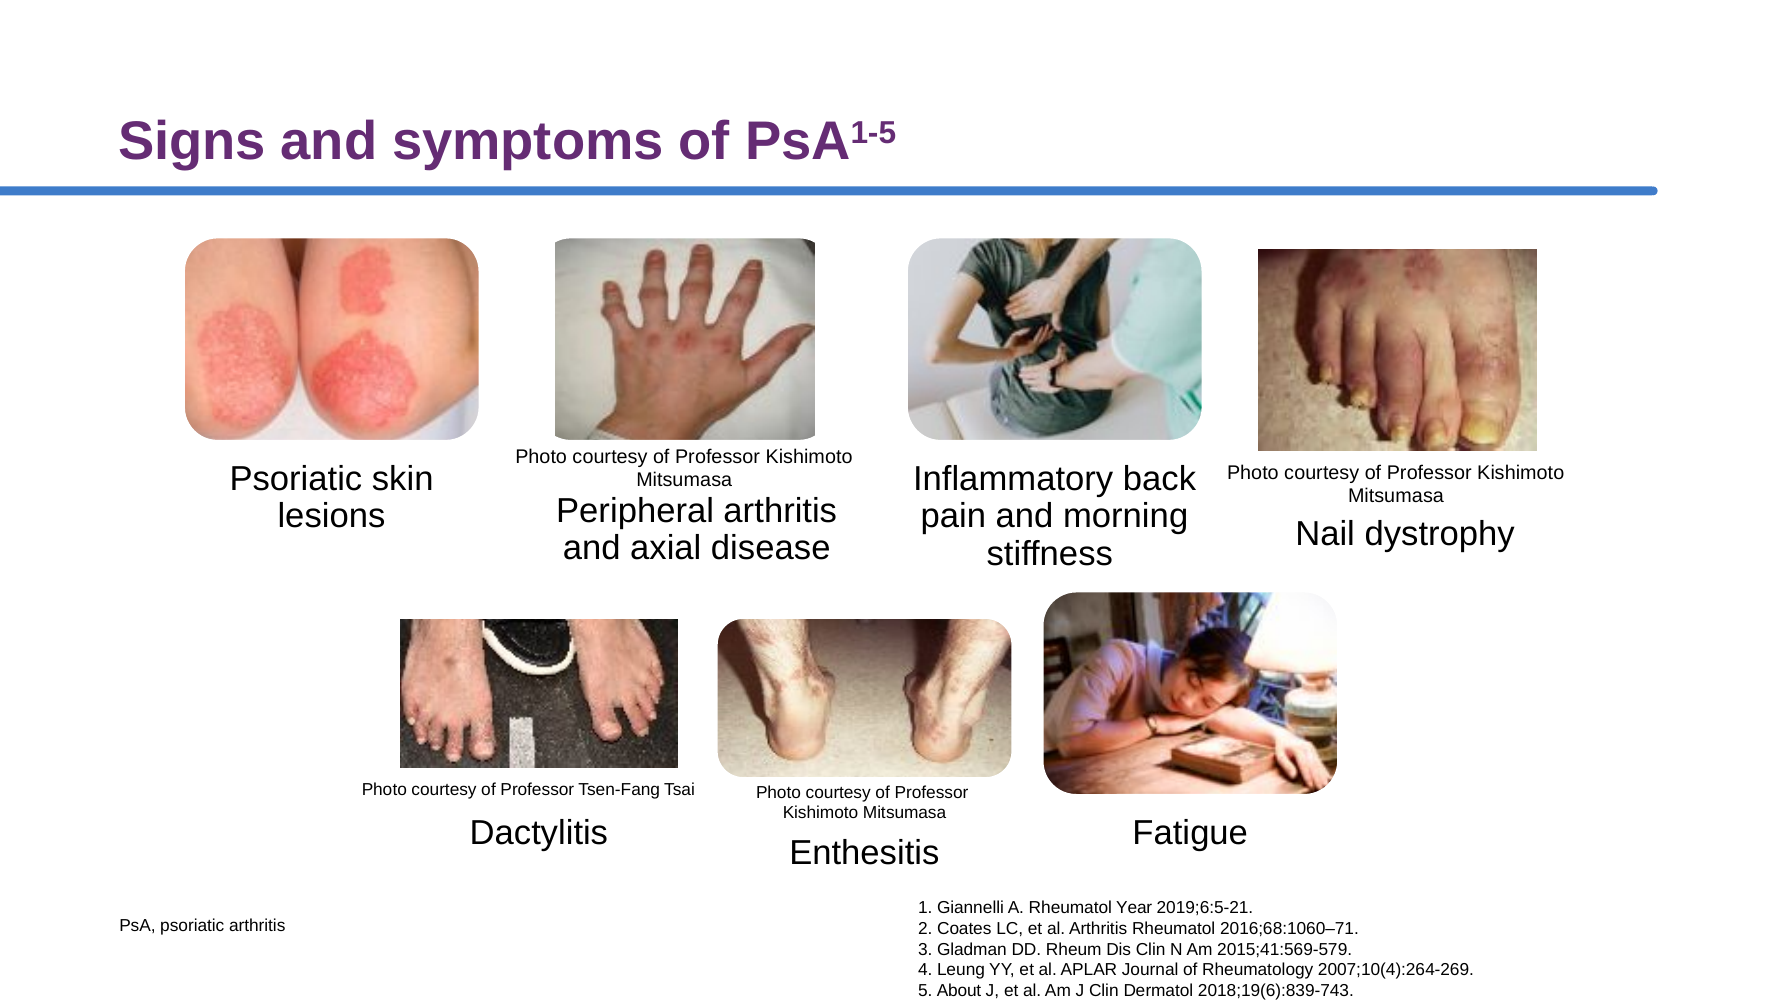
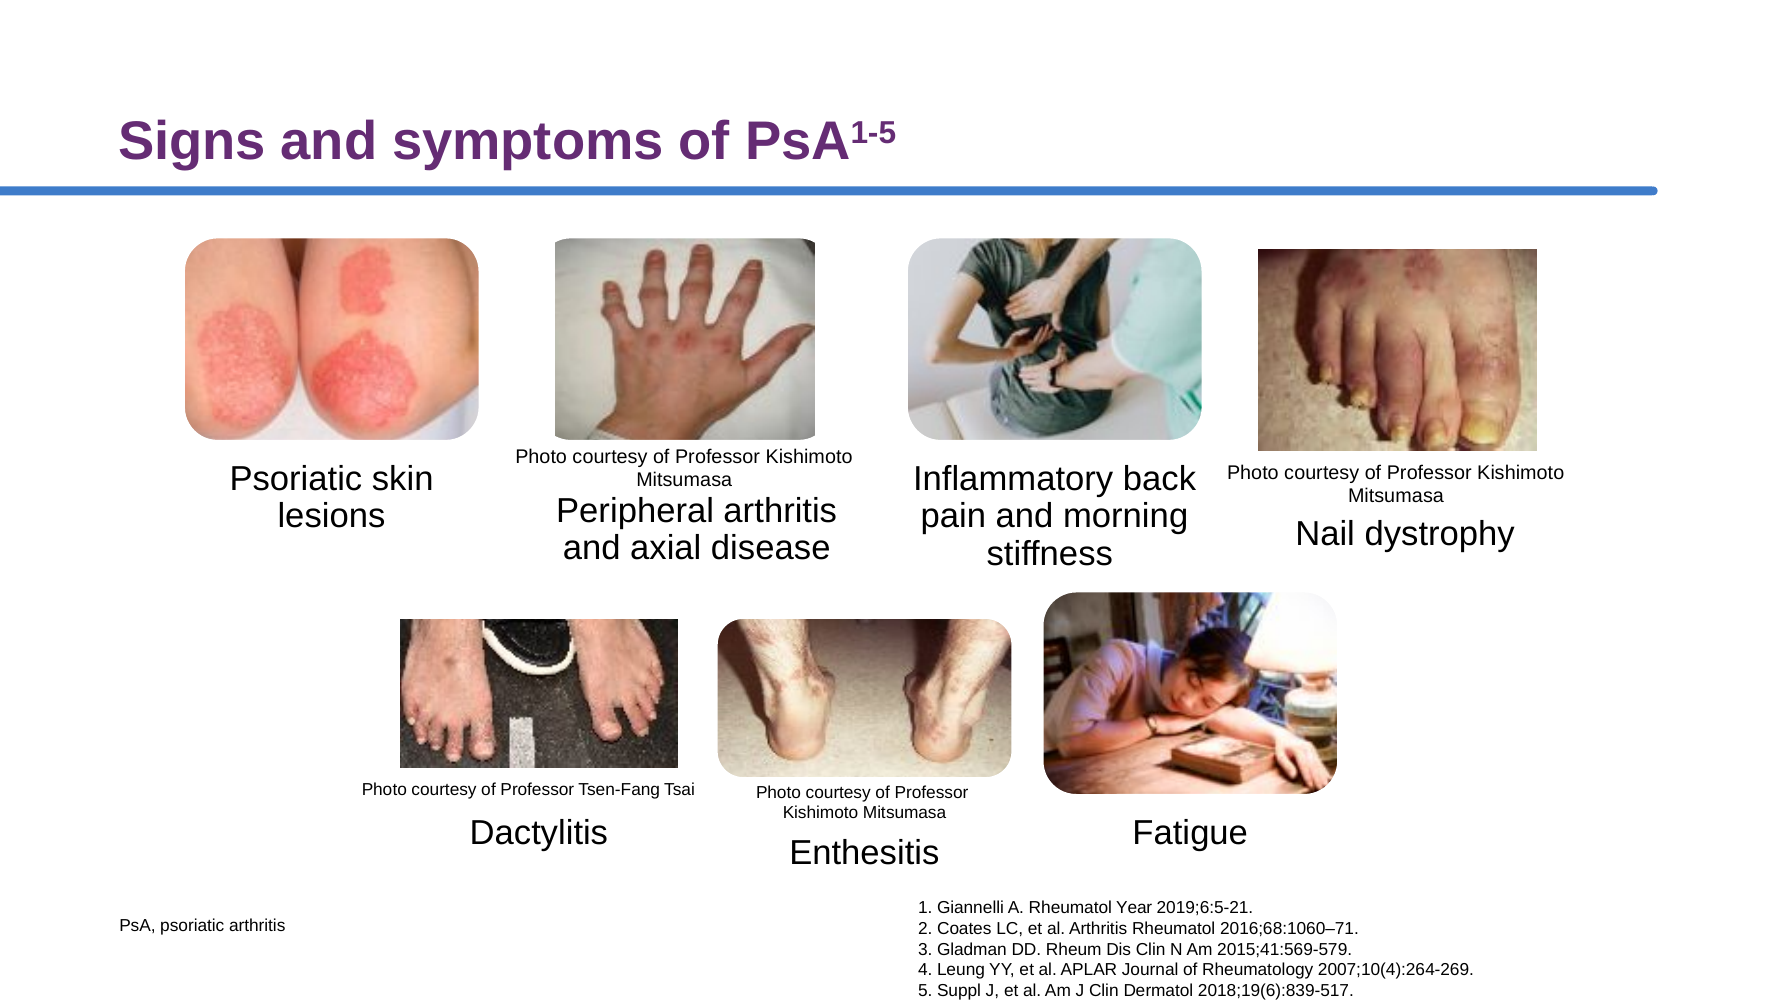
About: About -> Suppl (959, 991)
2018;19(6):839-743: 2018;19(6):839-743 -> 2018;19(6):839-517 (1276, 991)
